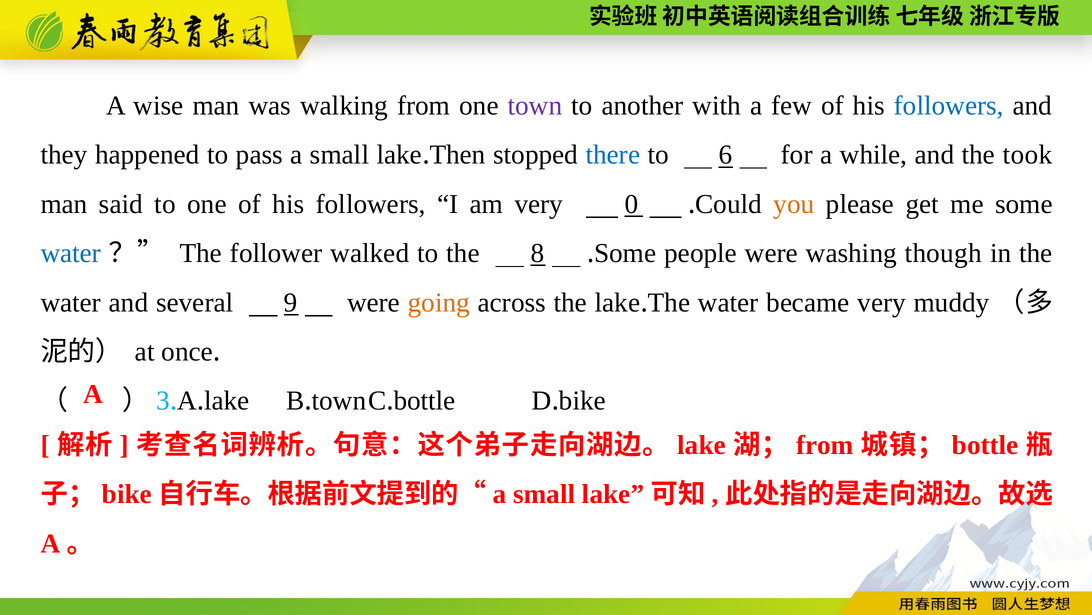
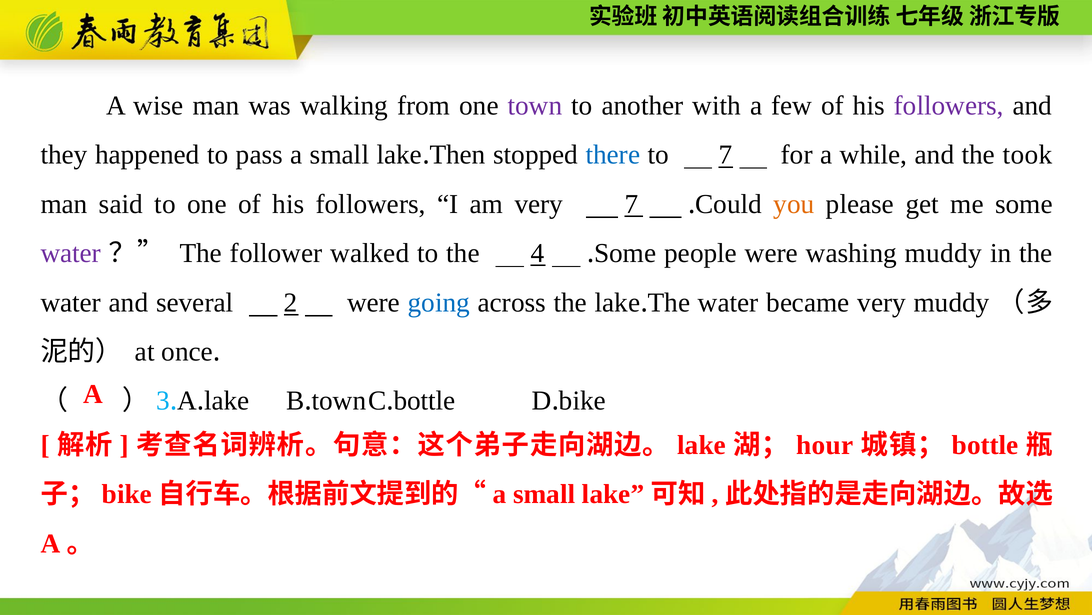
followers colour: blue -> purple (949, 106)
to 6: 6 -> 7 (725, 155)
very 0: 0 -> 7 (632, 204)
water colour: blue -> purple (71, 253)
8: 8 -> 4 (537, 253)
washing though: though -> muddy (943, 253)
9: 9 -> 2 (291, 302)
going colour: orange -> blue (439, 302)
from: from -> hour (825, 445)
